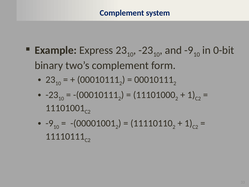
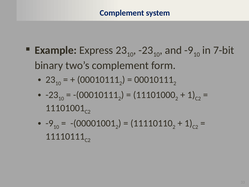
0-bit: 0-bit -> 7-bit (224, 50)
